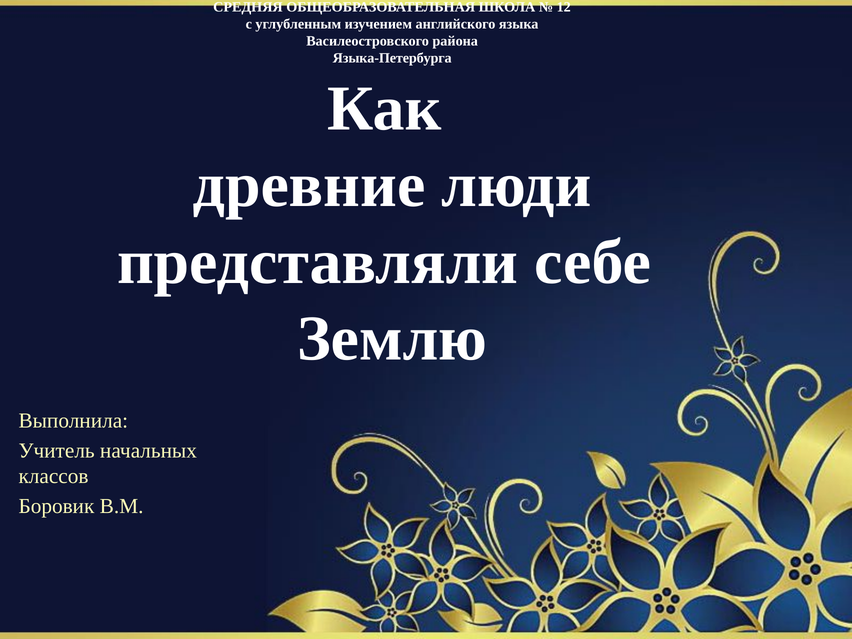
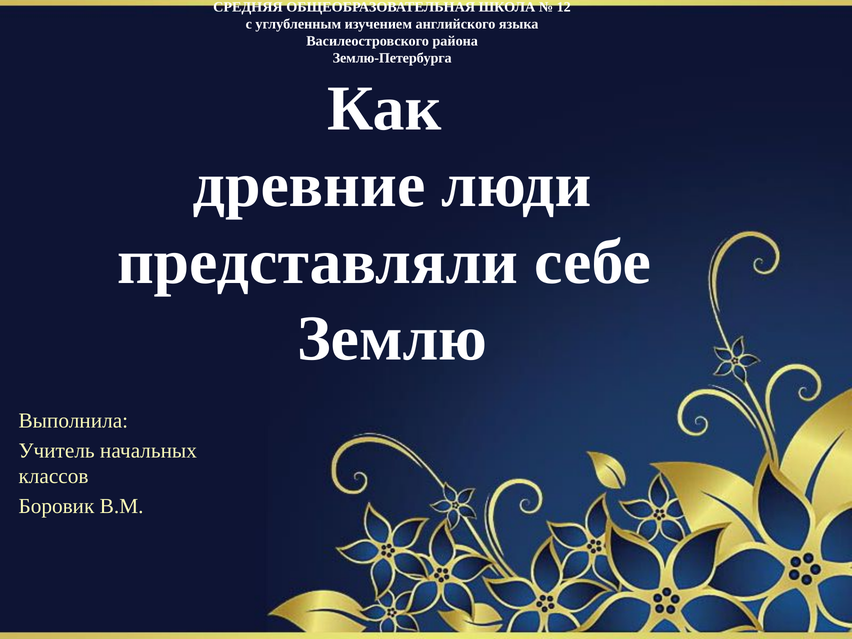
Языка-Петербурга: Языка-Петербурга -> Землю-Петербурга (392, 58)
